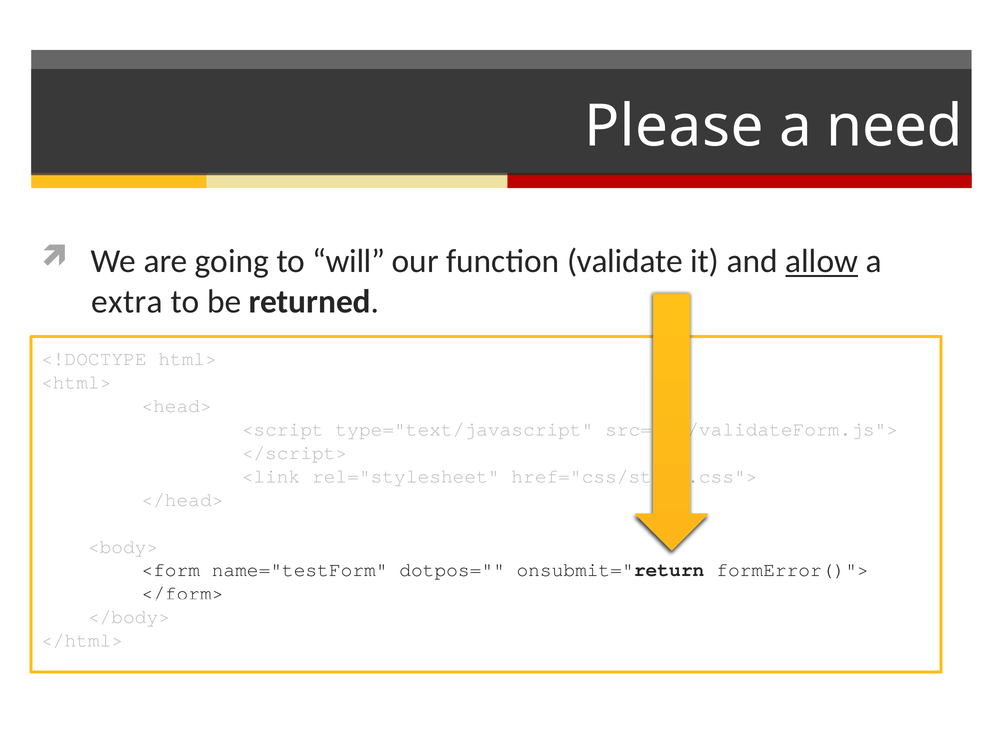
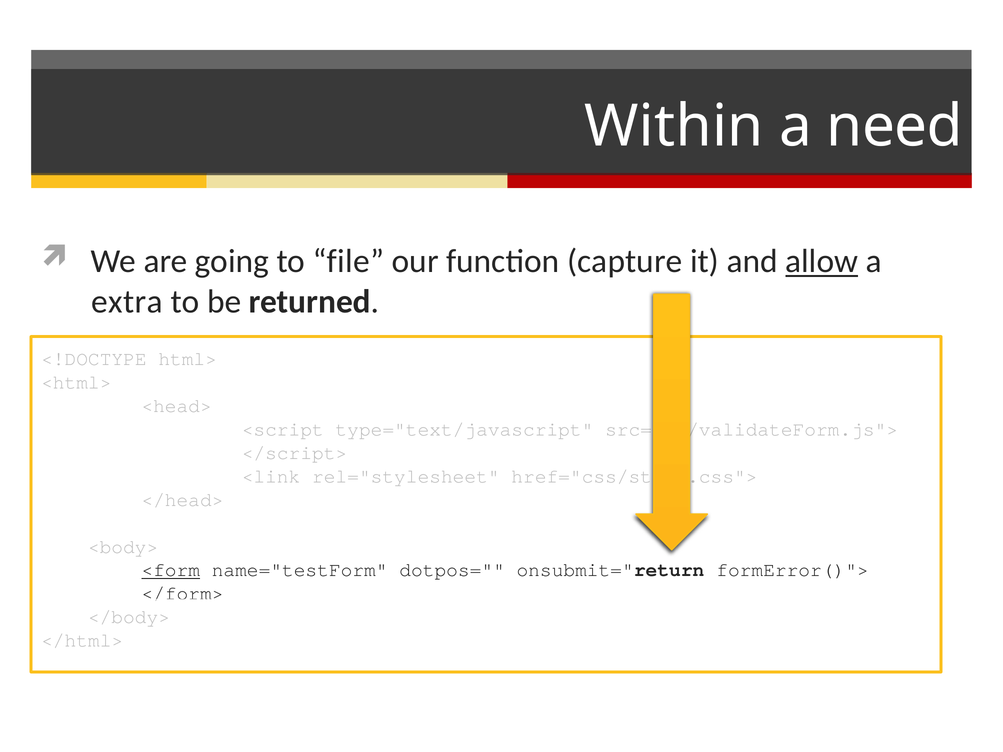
Please: Please -> Within (674, 126)
will: will -> file (348, 261)
validate: validate -> capture (625, 261)
<form underline: none -> present (171, 570)
